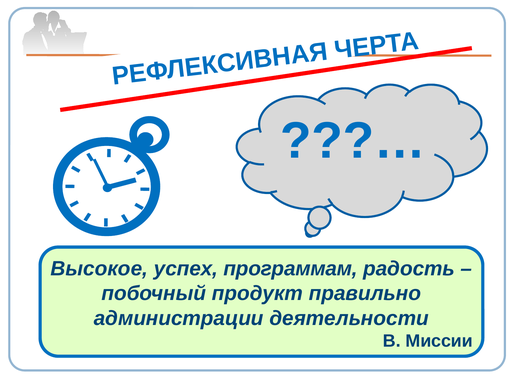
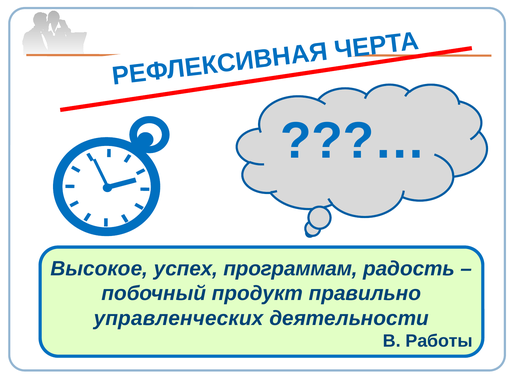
администрации: администрации -> управленческих (179, 319)
Миссии: Миссии -> Работы (439, 342)
